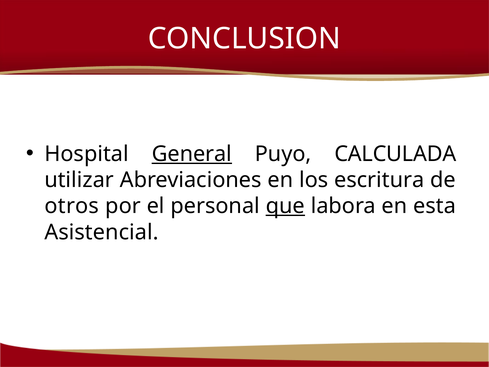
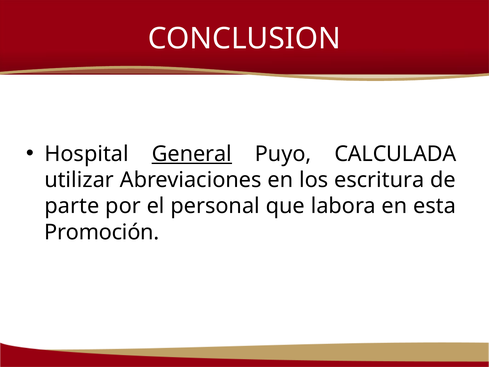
otros: otros -> parte (72, 206)
que underline: present -> none (285, 206)
Asistencial: Asistencial -> Promoción (102, 232)
